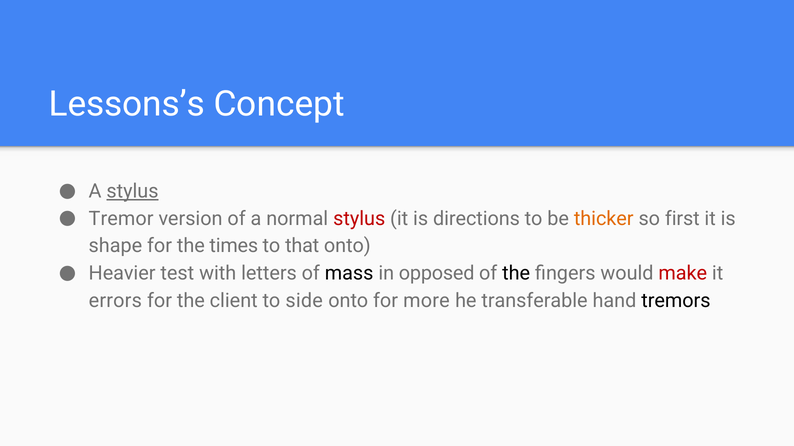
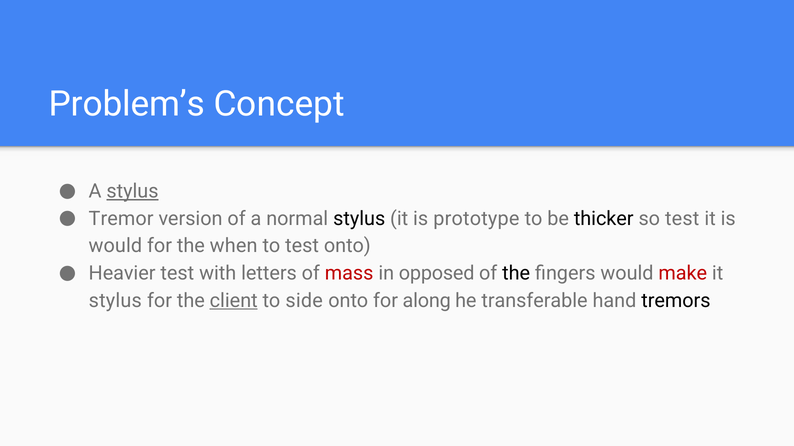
Lessons’s: Lessons’s -> Problem’s (127, 104)
stylus colour: red -> black (359, 219)
directions: directions -> prototype (476, 219)
thicker colour: orange -> black (604, 219)
so first: first -> test (682, 219)
shape: shape -> would (115, 246)
times: times -> when (234, 246)
to that: that -> test (302, 246)
mass colour: black -> red (349, 274)
errors: errors -> stylus (115, 301)
client underline: none -> present (234, 301)
more: more -> along (427, 301)
